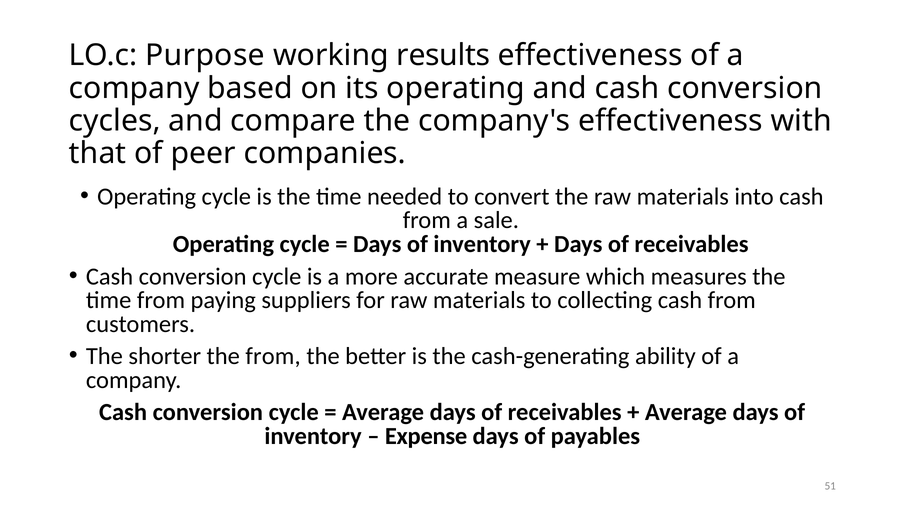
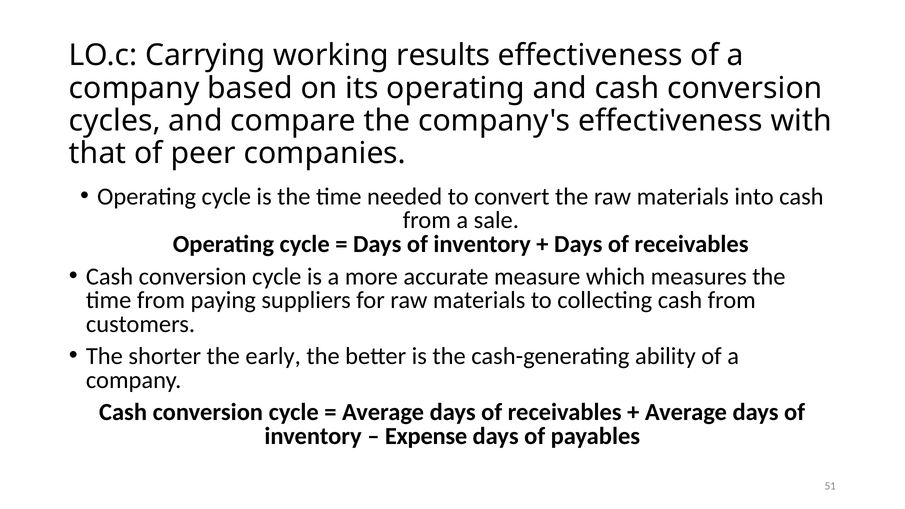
Purpose: Purpose -> Carrying (205, 56)
the from: from -> early (273, 356)
